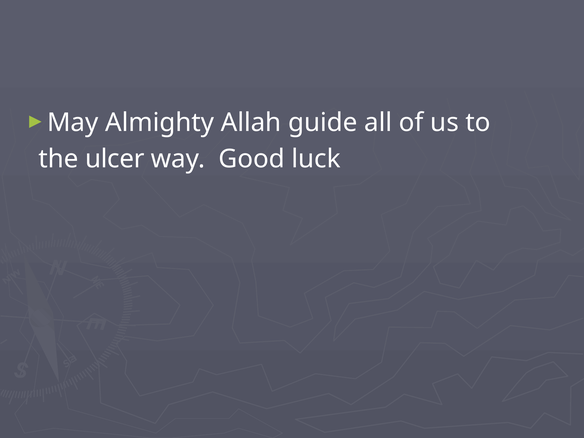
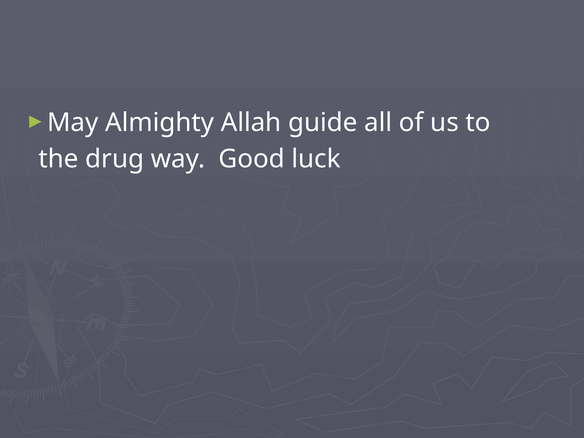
ulcer: ulcer -> drug (115, 159)
